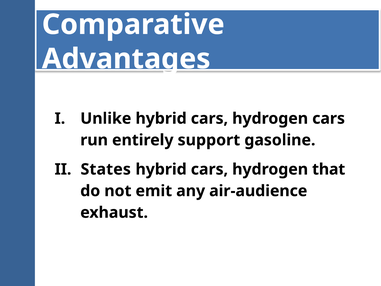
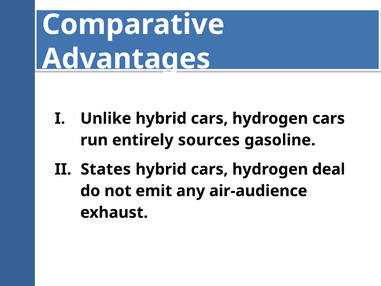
support: support -> sources (209, 140)
that: that -> deal (329, 169)
